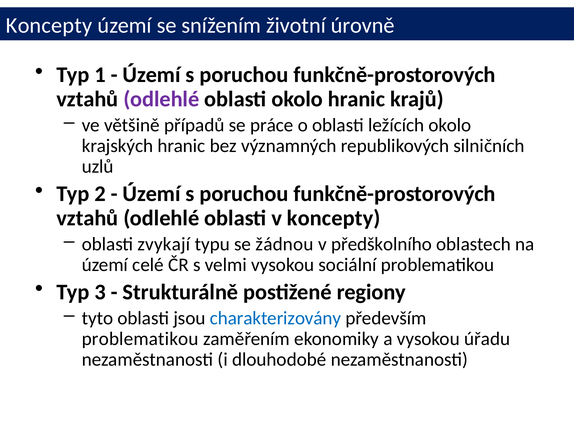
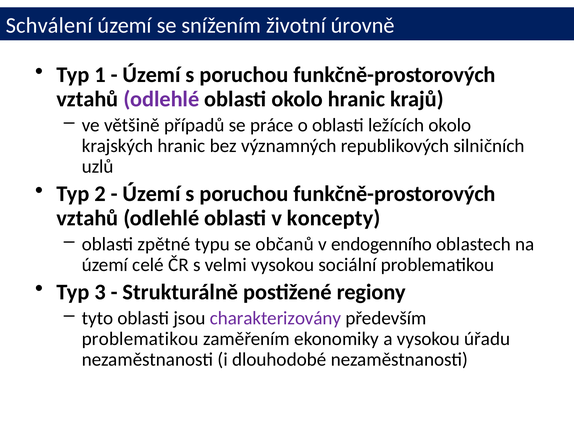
Koncepty: Koncepty -> Schválení (49, 25)
zvykají: zvykají -> zpětné (164, 244)
žádnou: žádnou -> občanů (285, 244)
předškolního: předškolního -> endogenního (382, 244)
charakterizovány colour: blue -> purple (276, 318)
